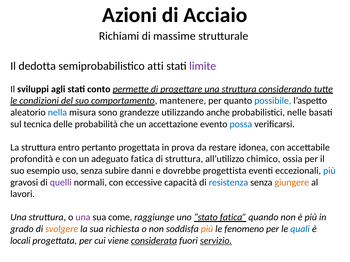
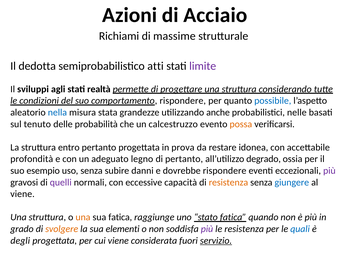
conto: conto -> realtà (99, 89)
comportamento mantenere: mantenere -> rispondere (183, 101)
sono: sono -> stata (108, 113)
tecnica: tecnica -> tenuto (37, 124)
accettazione: accettazione -> calcestruzzo (173, 124)
possa colour: blue -> orange (241, 124)
adeguato fatica: fatica -> legno (142, 159)
di struttura: struttura -> pertanto (184, 159)
chimico: chimico -> degrado (264, 159)
dovrebbe progettista: progettista -> rispondere (225, 171)
più colour: blue -> purple (329, 171)
resistenza colour: blue -> orange (228, 183)
giungere colour: orange -> blue (292, 183)
lavori: lavori -> viene (23, 194)
una colour: purple -> orange (83, 218)
sua come: come -> fatica (120, 218)
richiesta: richiesta -> elementi (123, 229)
più colour: orange -> purple (207, 229)
le fenomeno: fenomeno -> resistenza (244, 229)
locali: locali -> degli (20, 241)
considerata underline: present -> none (154, 241)
